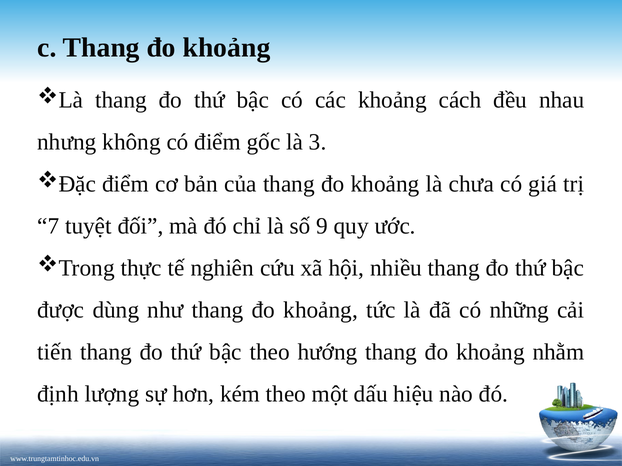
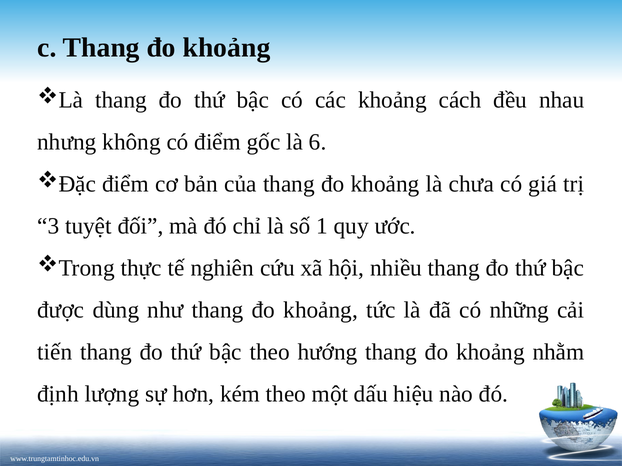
3: 3 -> 6 (318, 142)
7: 7 -> 3 (48, 226)
9: 9 -> 1 (322, 226)
